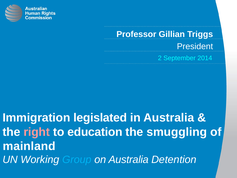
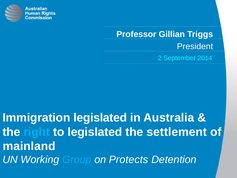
right colour: pink -> light blue (37, 132)
to education: education -> legislated (95, 132)
smuggling: smuggling -> settlement (177, 132)
on Australia: Australia -> Protects (129, 159)
